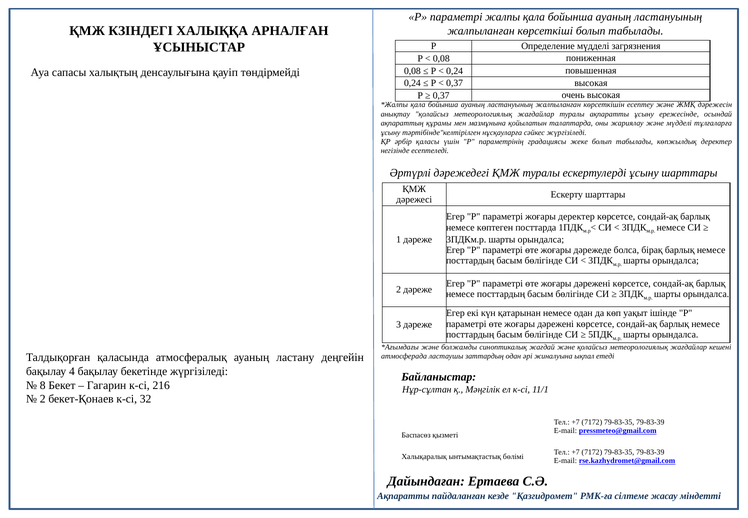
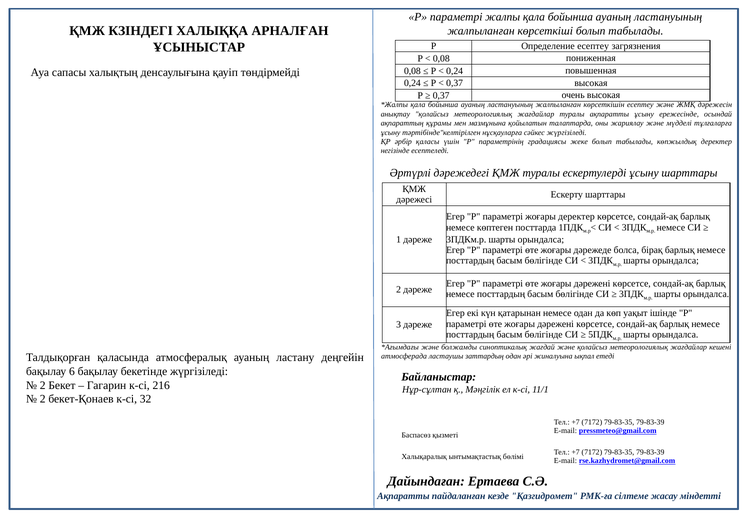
Определение мүдделі: мүдделі -> есептеу (593, 46)
4: 4 -> 6 (72, 371)
8: 8 -> 2 (43, 385)
